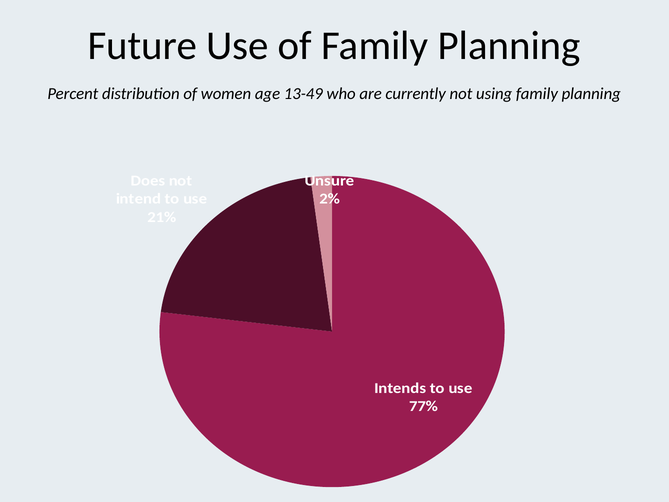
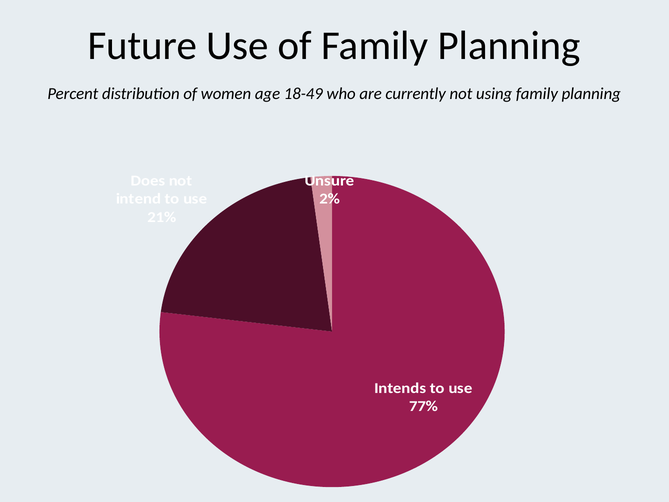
13-49: 13-49 -> 18-49 (303, 94)
